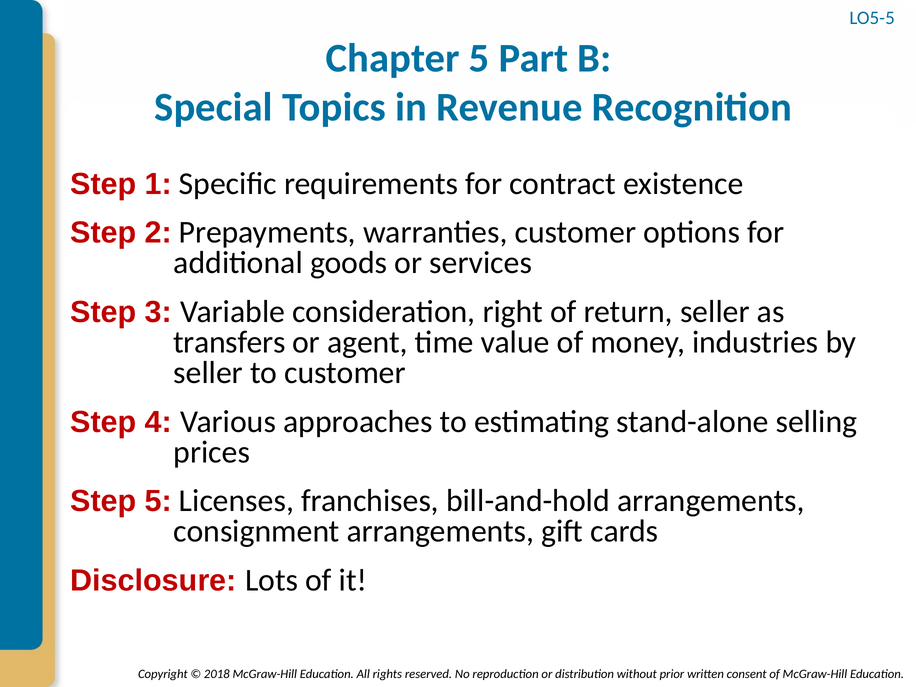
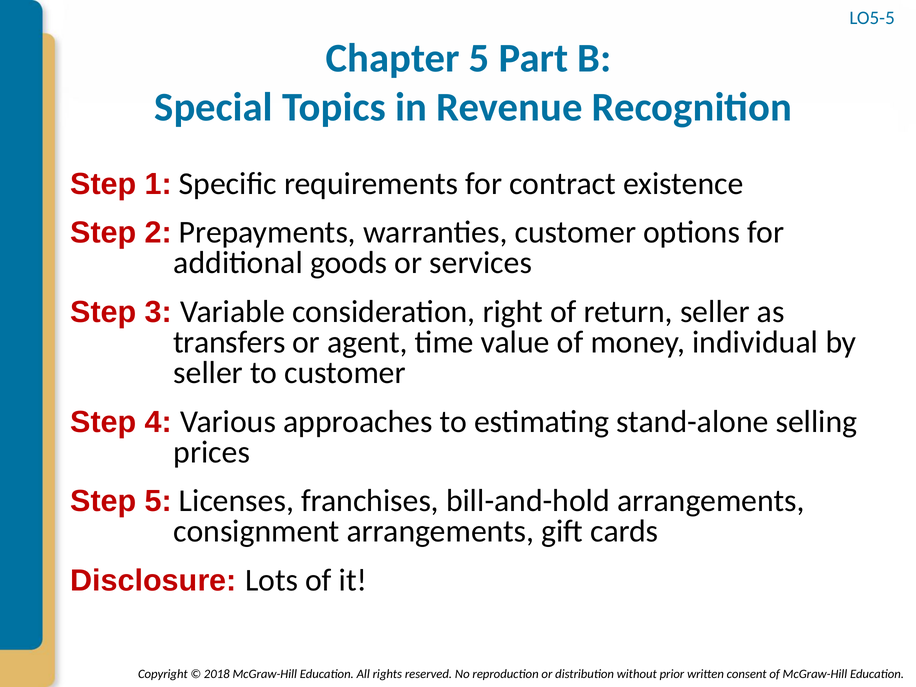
industries: industries -> individual (755, 342)
